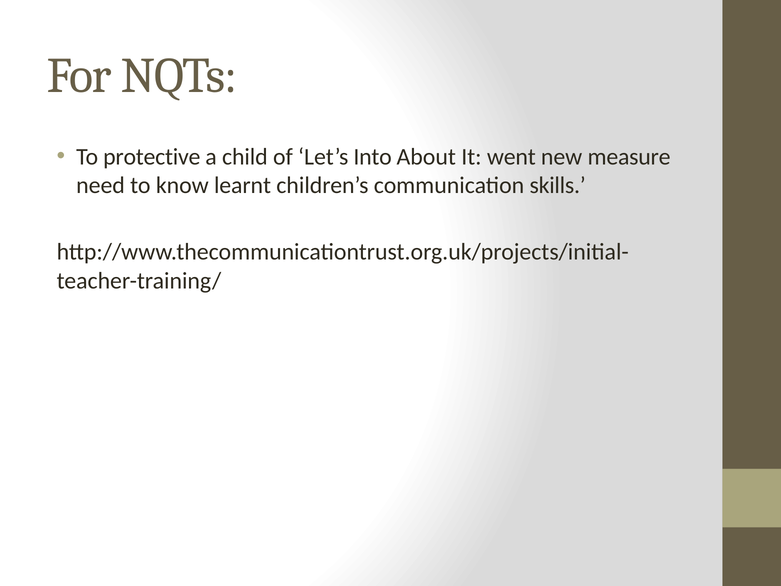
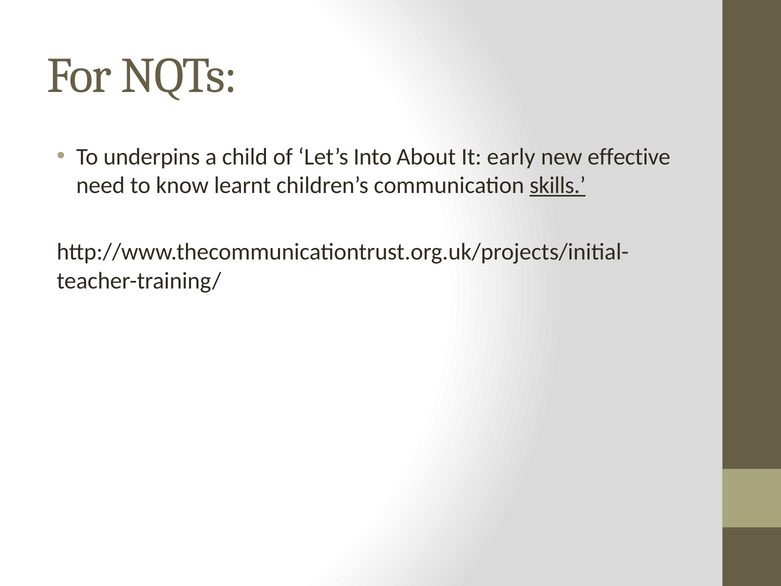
protective: protective -> underpins (152, 157)
went: went -> early (511, 157)
measure: measure -> effective (629, 157)
skills underline: none -> present (558, 185)
